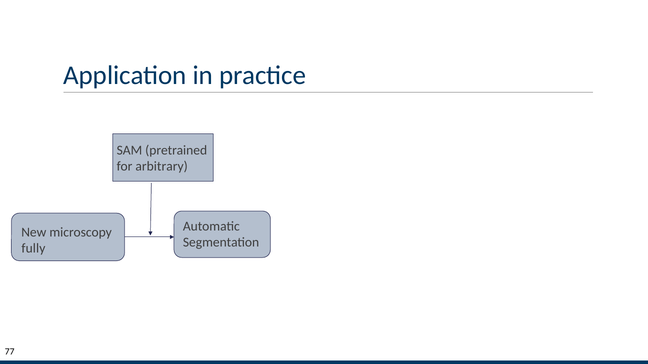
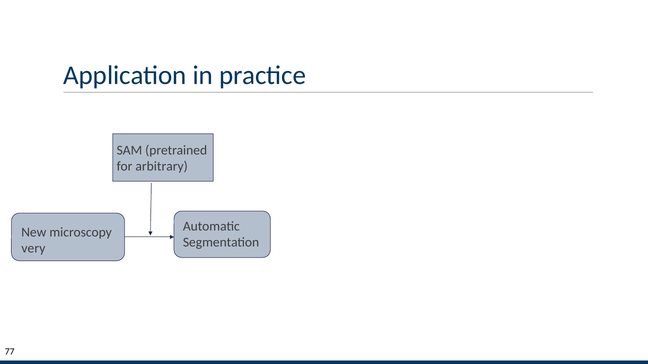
fully: fully -> very (33, 249)
